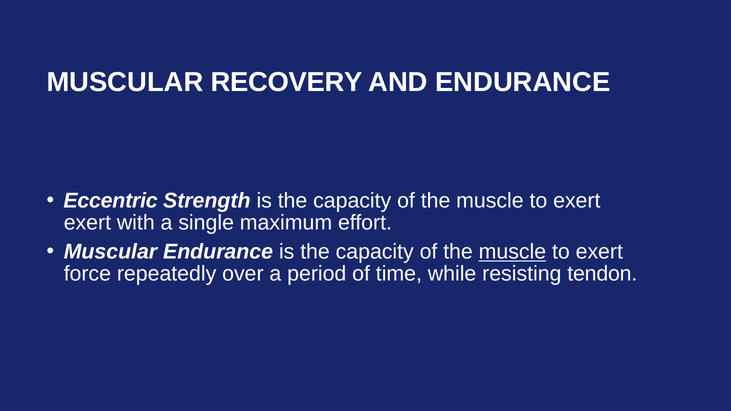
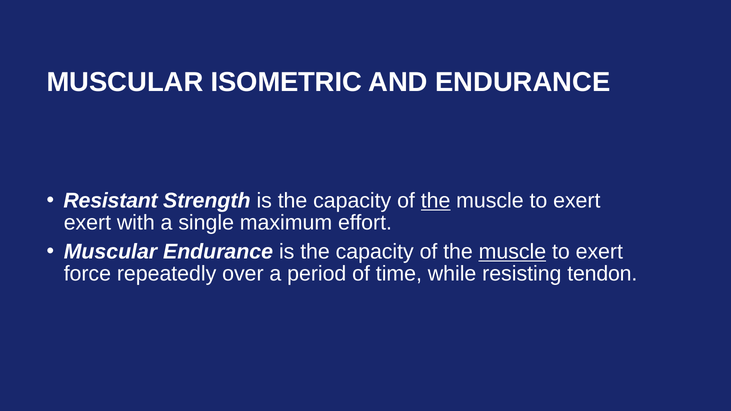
RECOVERY: RECOVERY -> ISOMETRIC (286, 82)
Eccentric: Eccentric -> Resistant (111, 201)
the underline: none -> present (436, 201)
